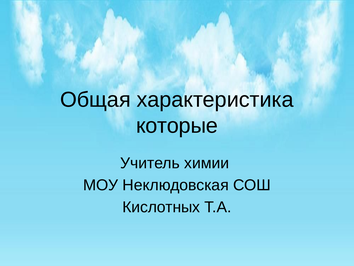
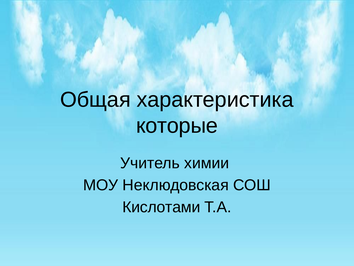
Кислотных: Кислотных -> Кислотами (161, 207)
